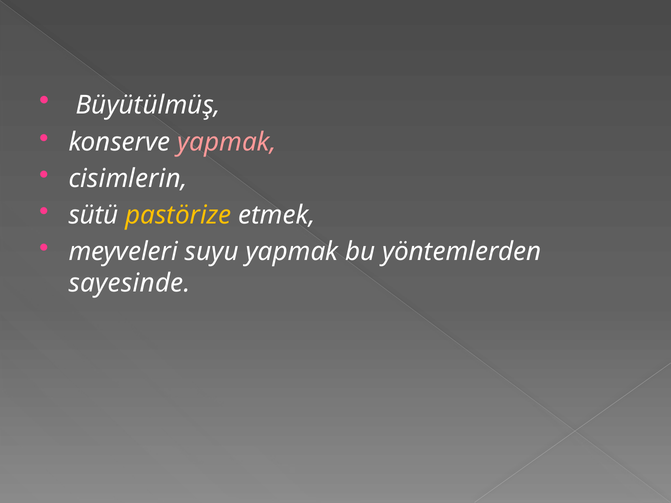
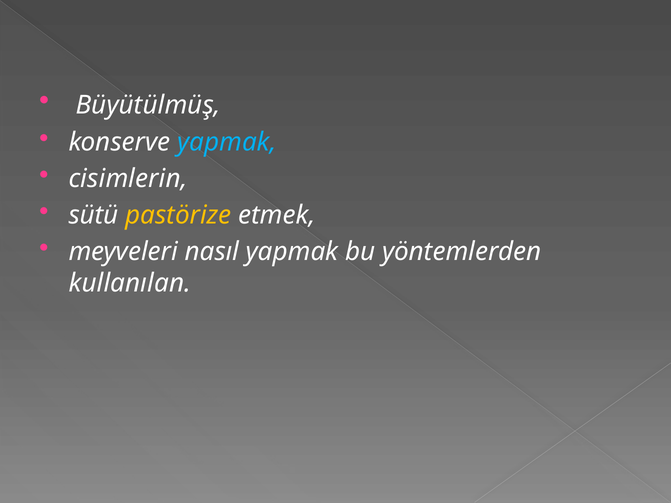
yapmak colour: pink -> light blue (227, 142)
suyu: suyu -> nasıl (212, 252)
sayesinde: sayesinde -> kullanılan (130, 283)
